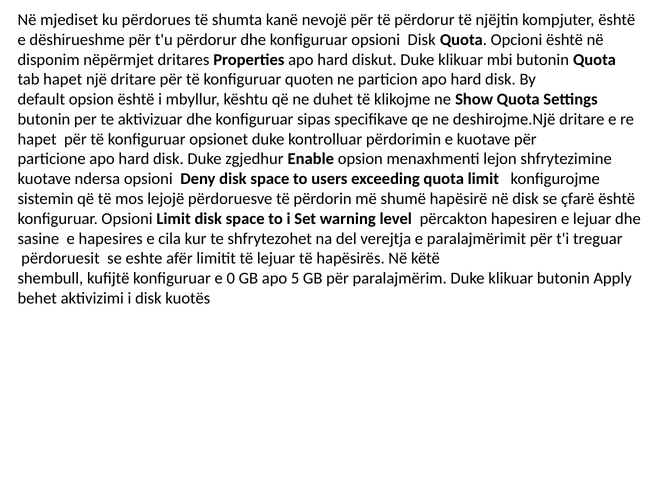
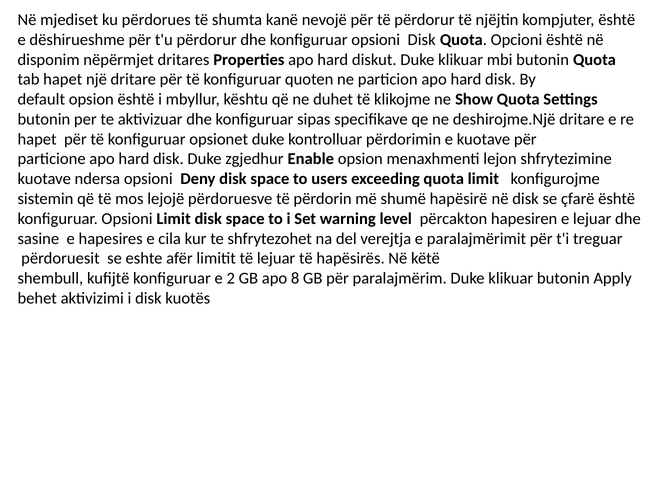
0: 0 -> 2 (231, 278)
5: 5 -> 8 (295, 278)
